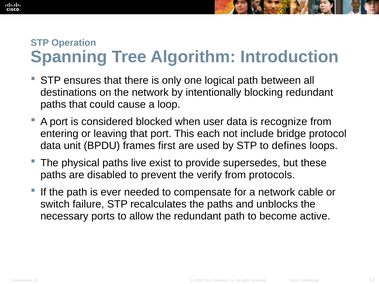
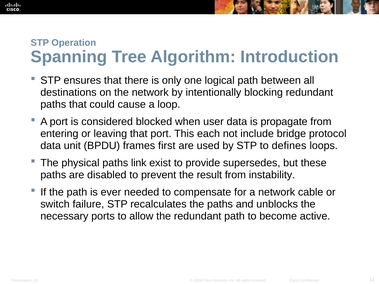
recognize: recognize -> propagate (284, 122)
live: live -> link (139, 163)
verify: verify -> result (209, 175)
protocols: protocols -> instability (272, 175)
